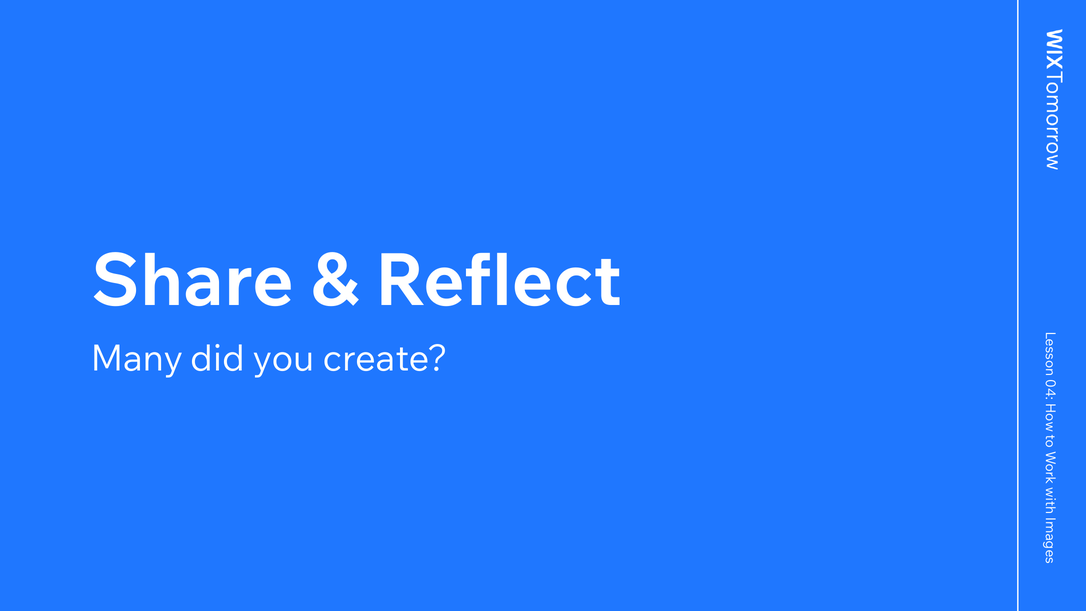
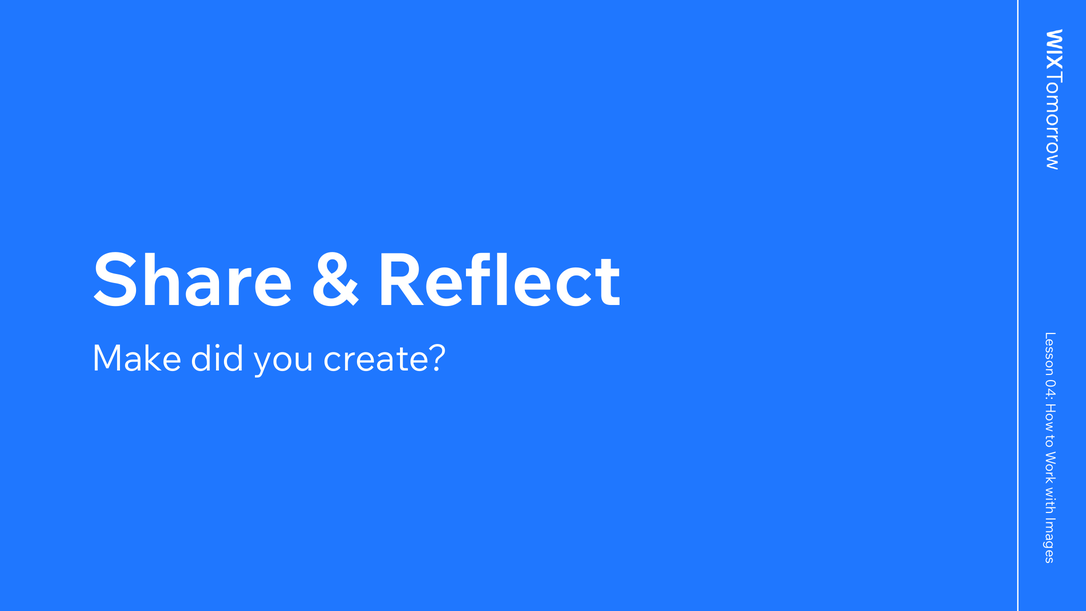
Many: Many -> Make (137, 359)
